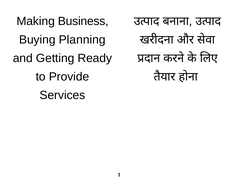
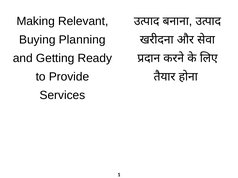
Business: Business -> Relevant (83, 21)
